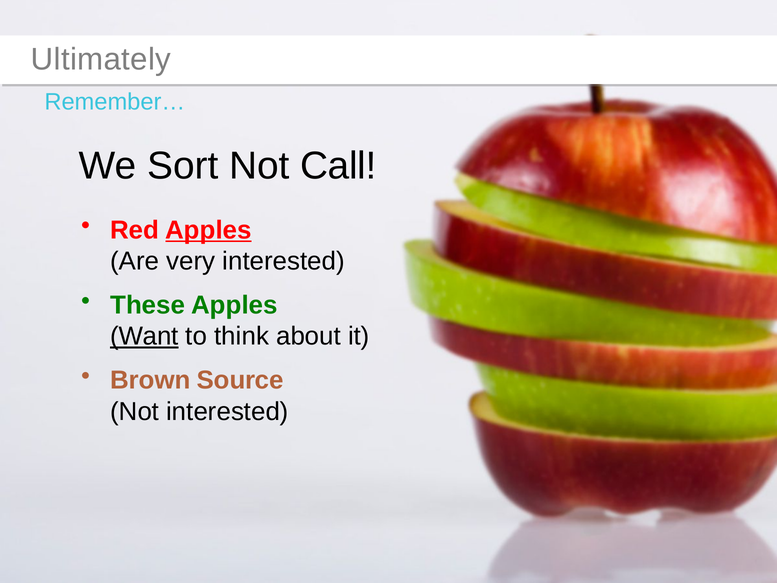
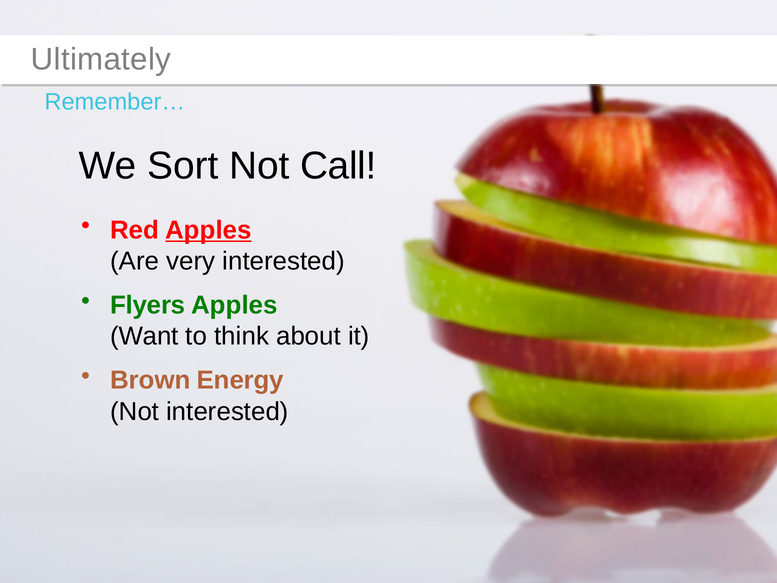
These: These -> Flyers (148, 305)
Want underline: present -> none (144, 336)
Source: Source -> Energy (240, 380)
